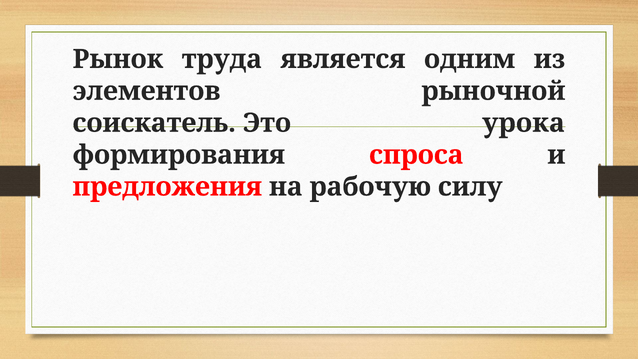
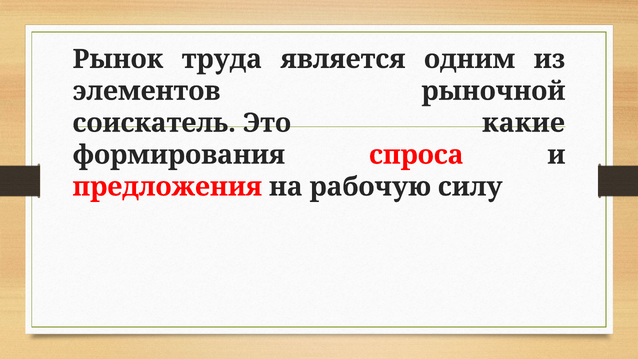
урока: урока -> какие (524, 123)
